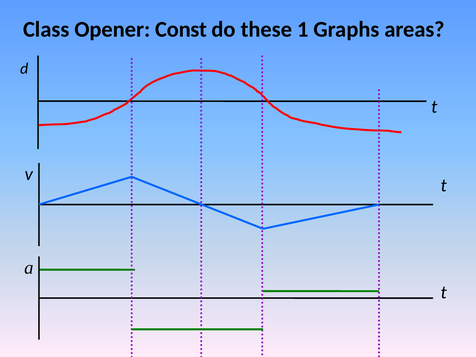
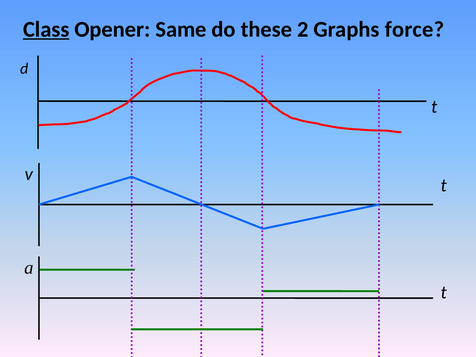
Class underline: none -> present (46, 29)
Const: Const -> Same (181, 29)
1: 1 -> 2 (303, 29)
areas: areas -> force (414, 29)
